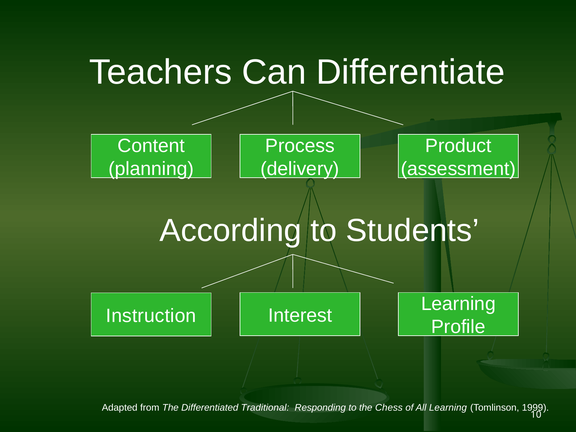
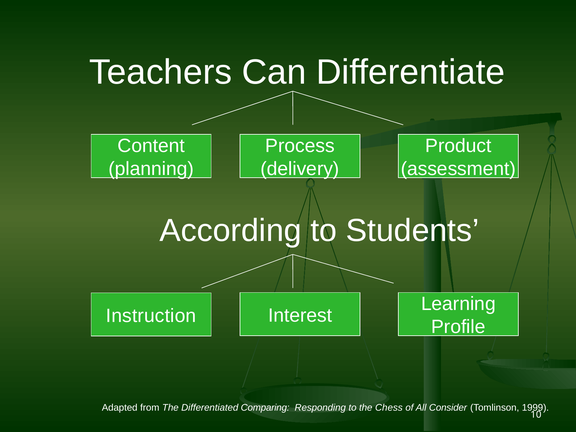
Traditional: Traditional -> Comparing (265, 408)
All Learning: Learning -> Consider (448, 408)
